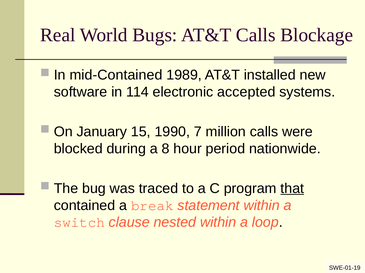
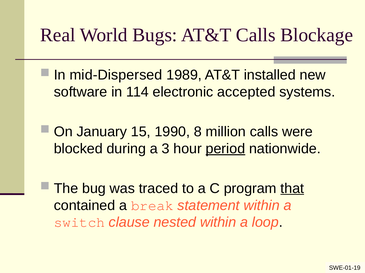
mid-Contained: mid-Contained -> mid-Dispersed (116, 75)
7: 7 -> 8 (198, 132)
8: 8 -> 3 (166, 149)
period underline: none -> present (225, 149)
